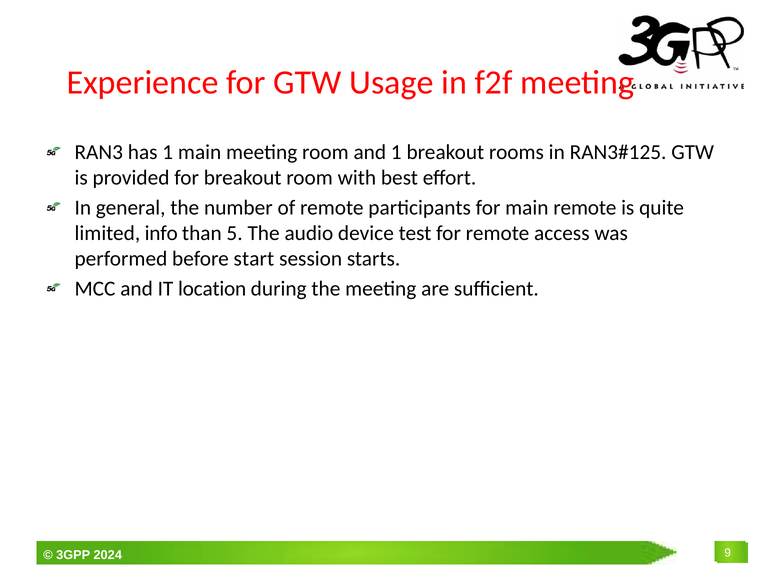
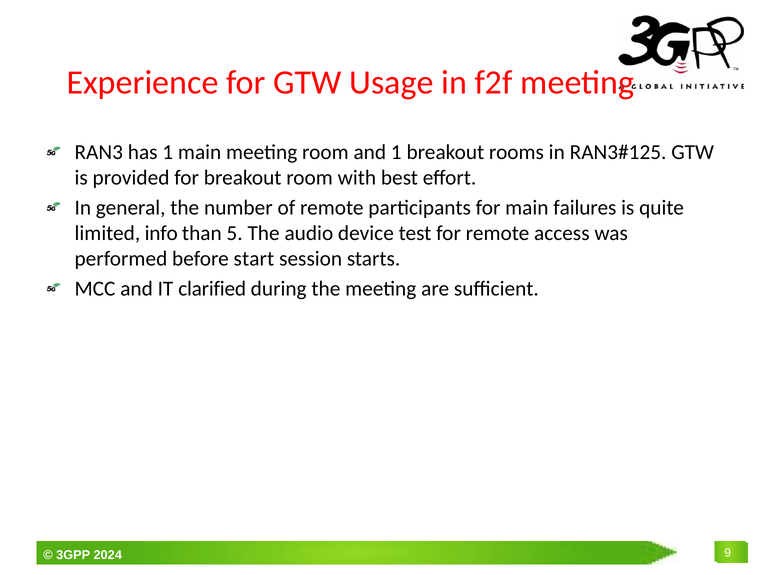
main remote: remote -> failures (585, 207)
location: location -> clarified (212, 288)
